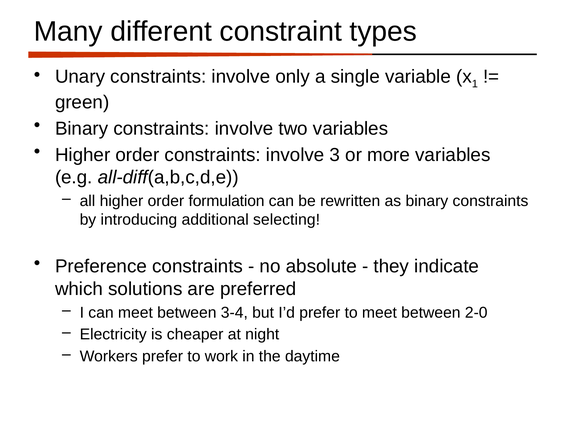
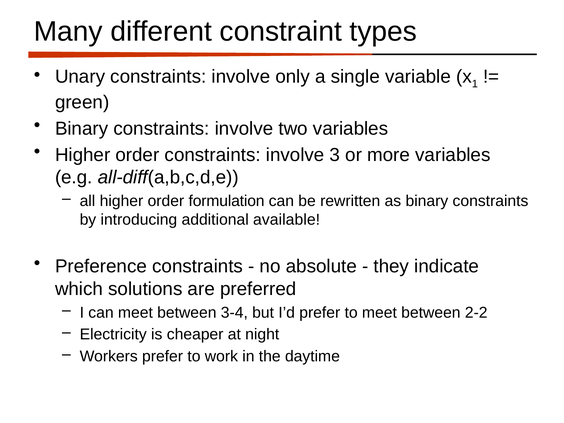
selecting: selecting -> available (287, 220)
2-0: 2-0 -> 2-2 (476, 313)
